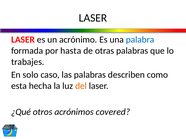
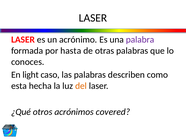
palabra colour: blue -> purple (140, 40)
trabajes: trabajes -> conoces (28, 62)
solo: solo -> light (31, 75)
